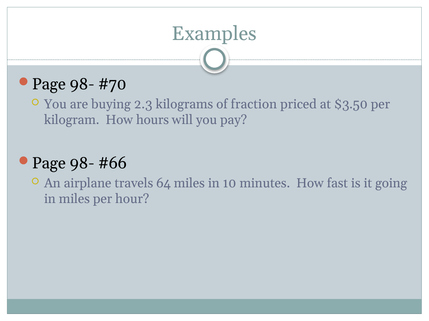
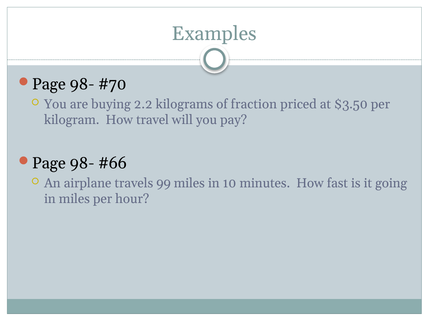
2.3: 2.3 -> 2.2 (143, 104)
hours: hours -> travel (153, 120)
64: 64 -> 99 (164, 184)
